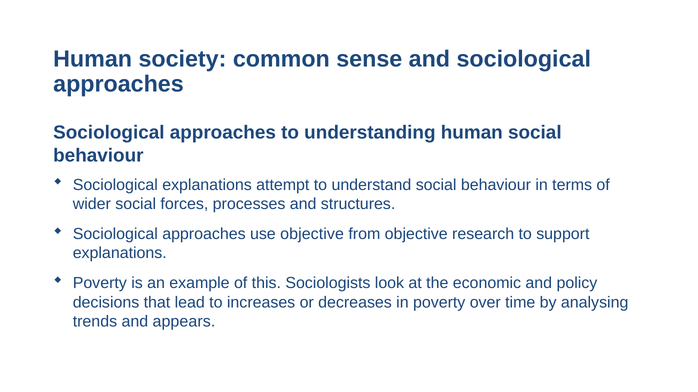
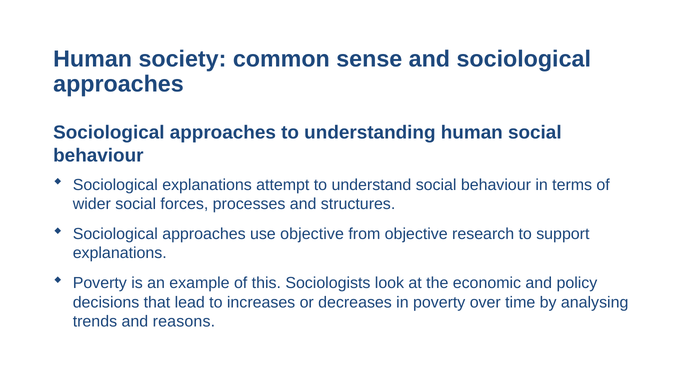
appears: appears -> reasons (184, 322)
